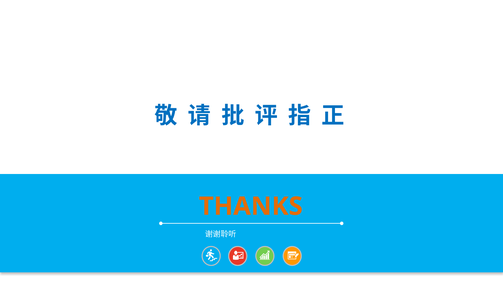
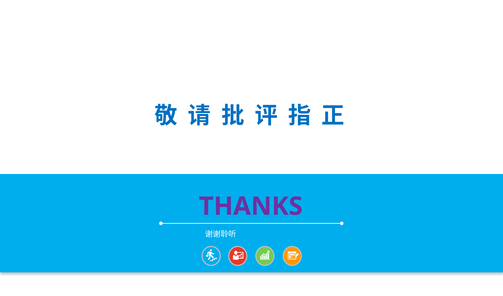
THANKS colour: orange -> purple (251, 206)
